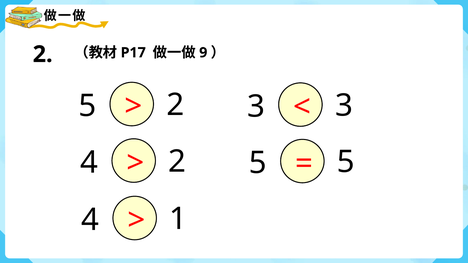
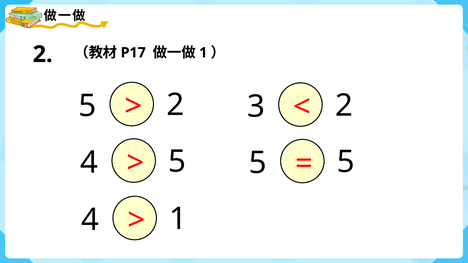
9: 9 -> 1 (203, 53)
3 3: 3 -> 2 (344, 106)
4 2: 2 -> 5 (177, 162)
